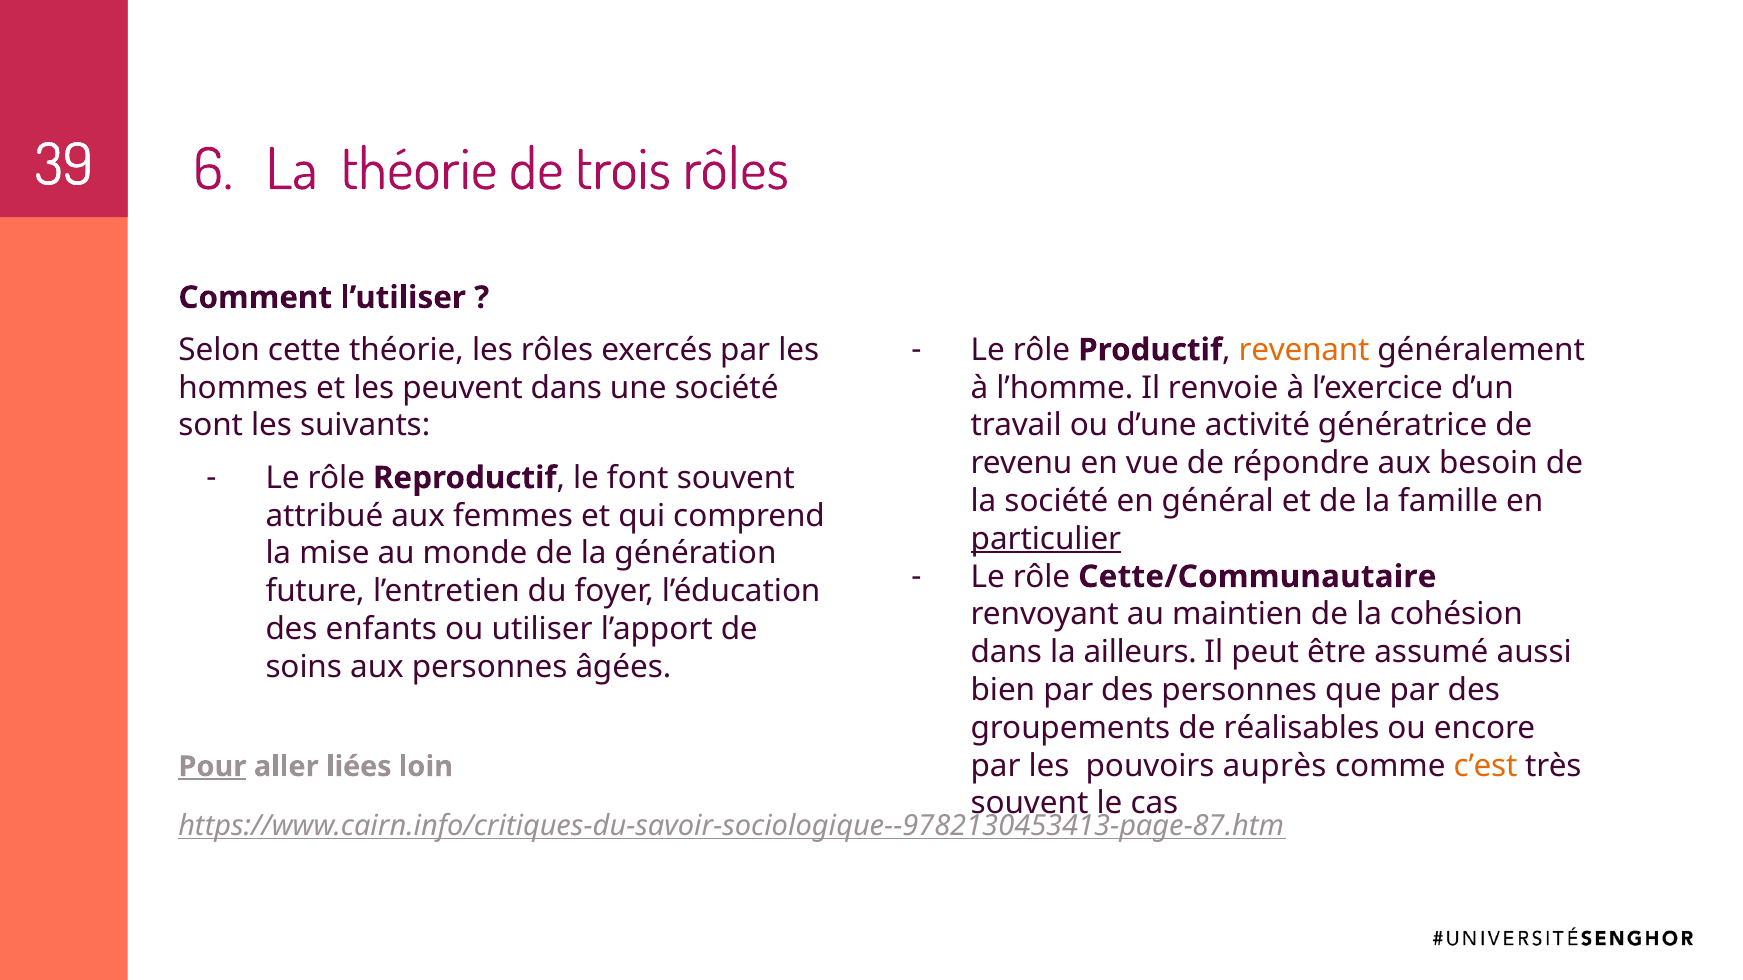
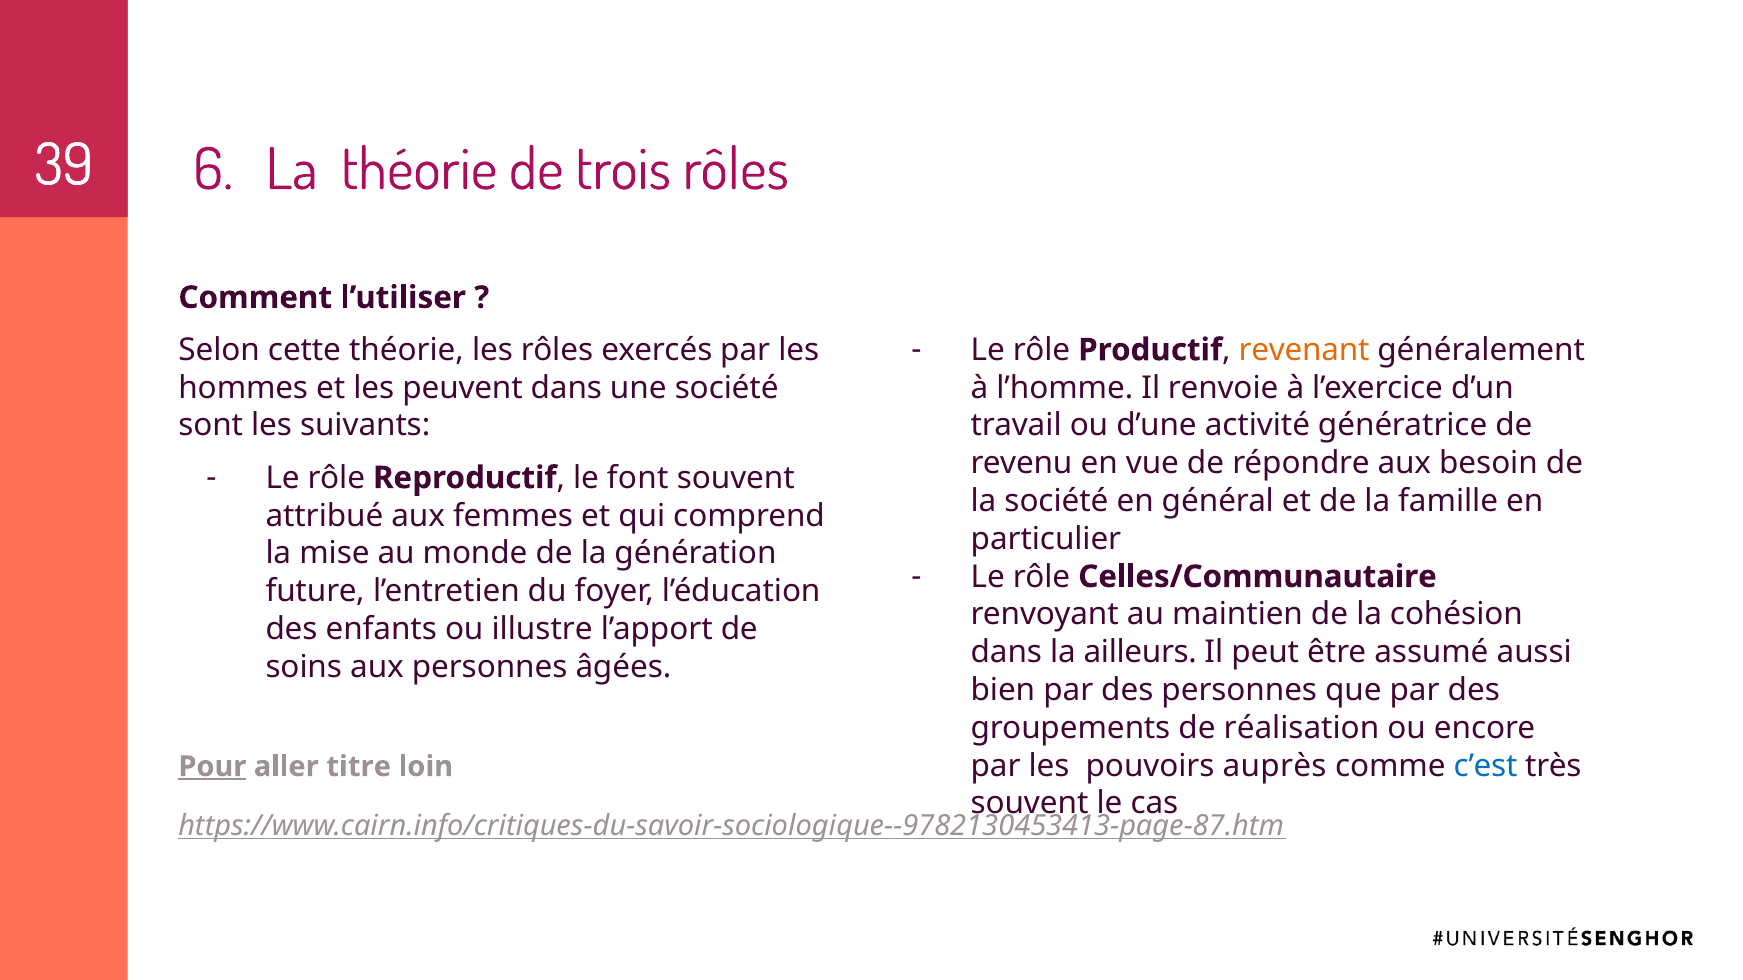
particulier underline: present -> none (1046, 539)
Cette/Communautaire: Cette/Communautaire -> Celles/Communautaire (1258, 577)
utiliser: utiliser -> illustre (542, 629)
réalisables: réalisables -> réalisation (1301, 728)
c’est colour: orange -> blue (1486, 766)
liées: liées -> titre (359, 767)
